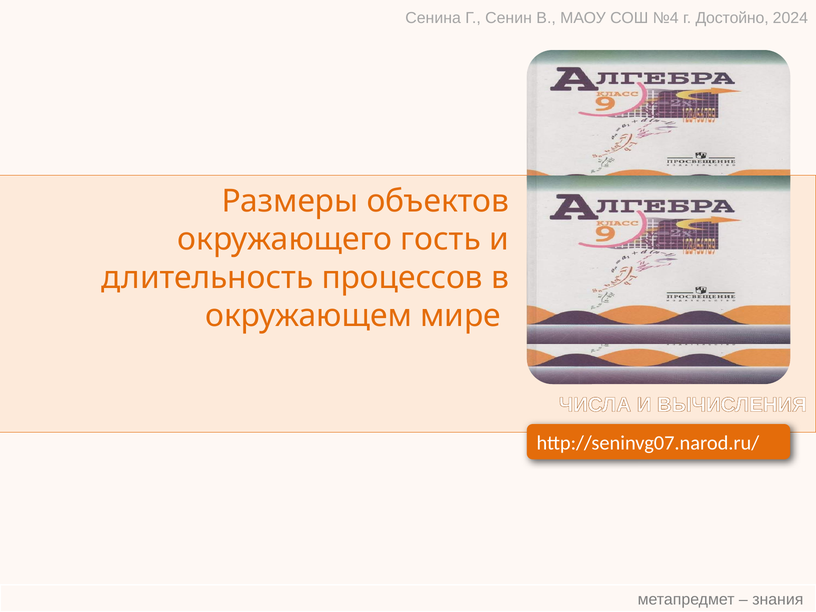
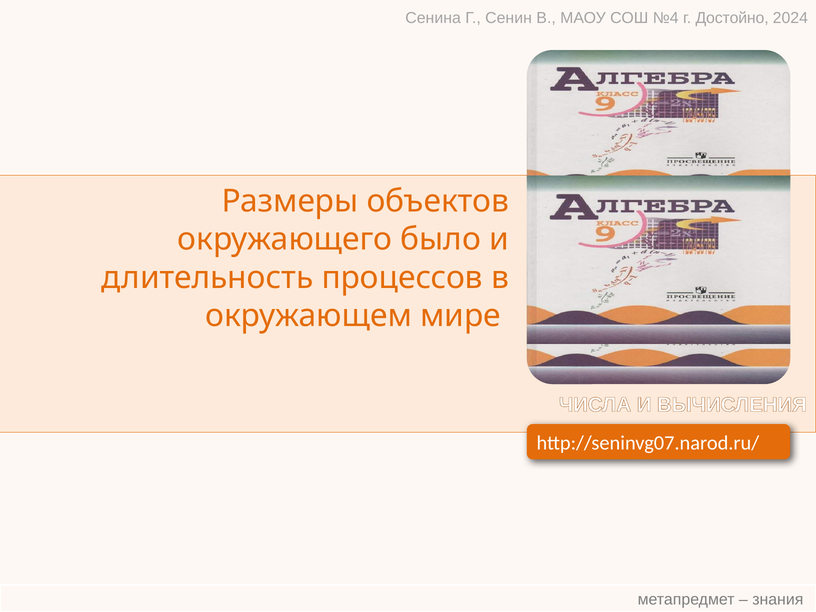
гость: гость -> было (441, 239)
